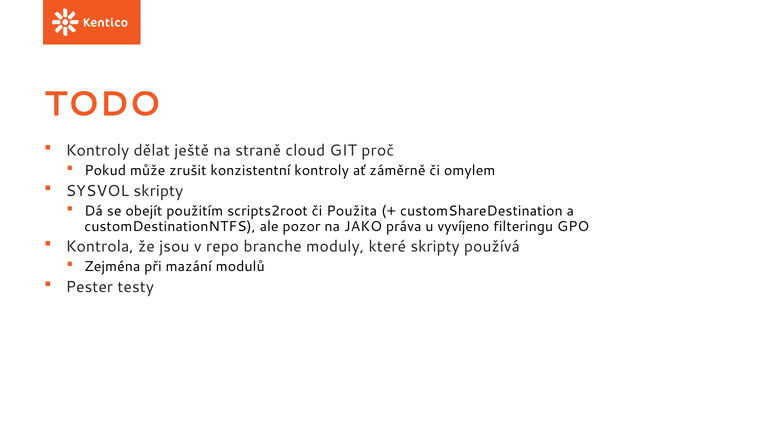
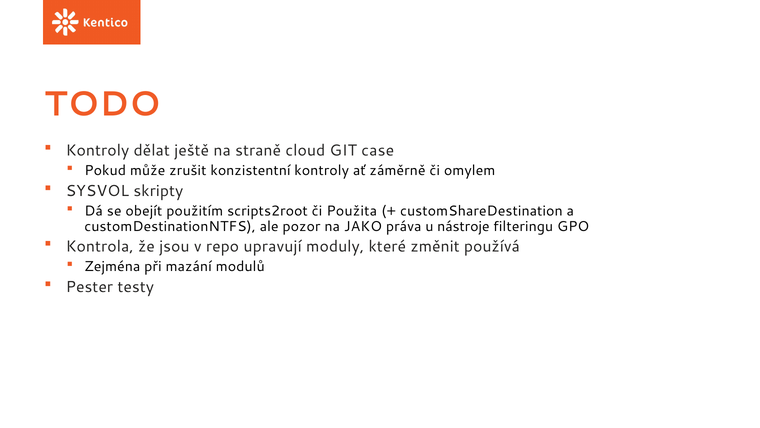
proč: proč -> case (378, 151)
vyvíjeno: vyvíjeno -> nástroje (463, 226)
branche: branche -> upravují (273, 246)
které skripty: skripty -> změnit (435, 246)
